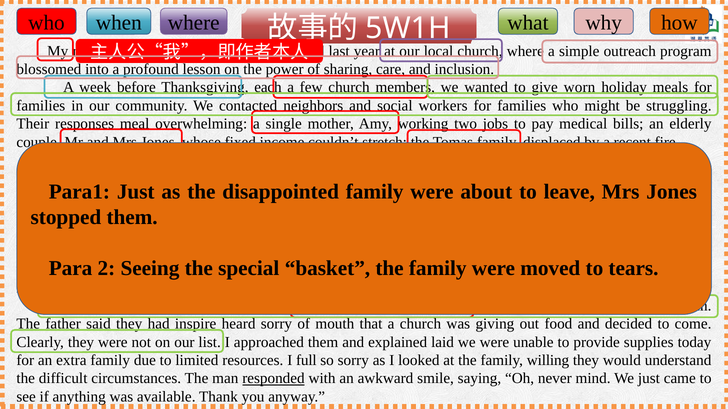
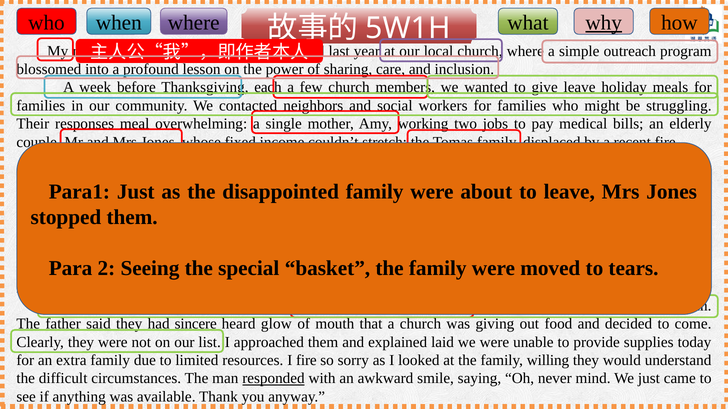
why underline: none -> present (604, 23)
give worn: worn -> leave (580, 88)
inspire: inspire -> sincere (196, 324)
heard sorry: sorry -> glow (276, 324)
I full: full -> fire (306, 361)
